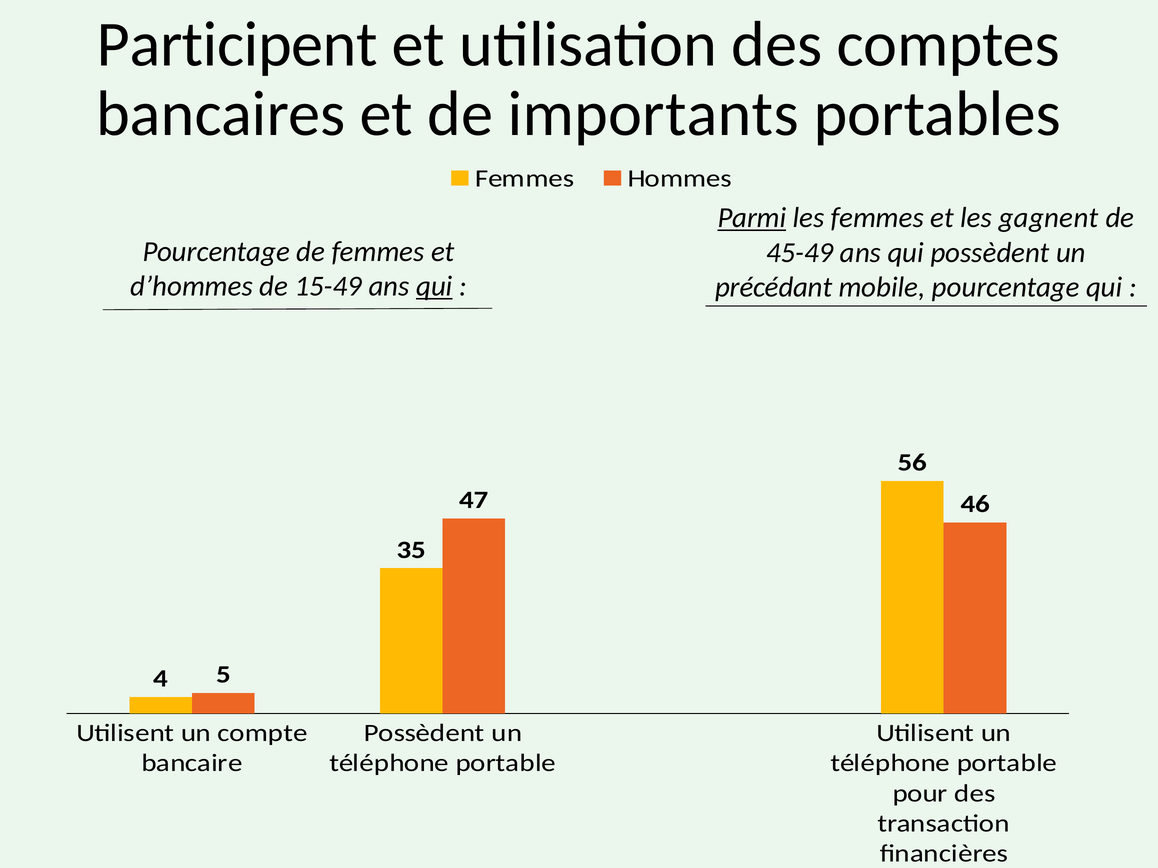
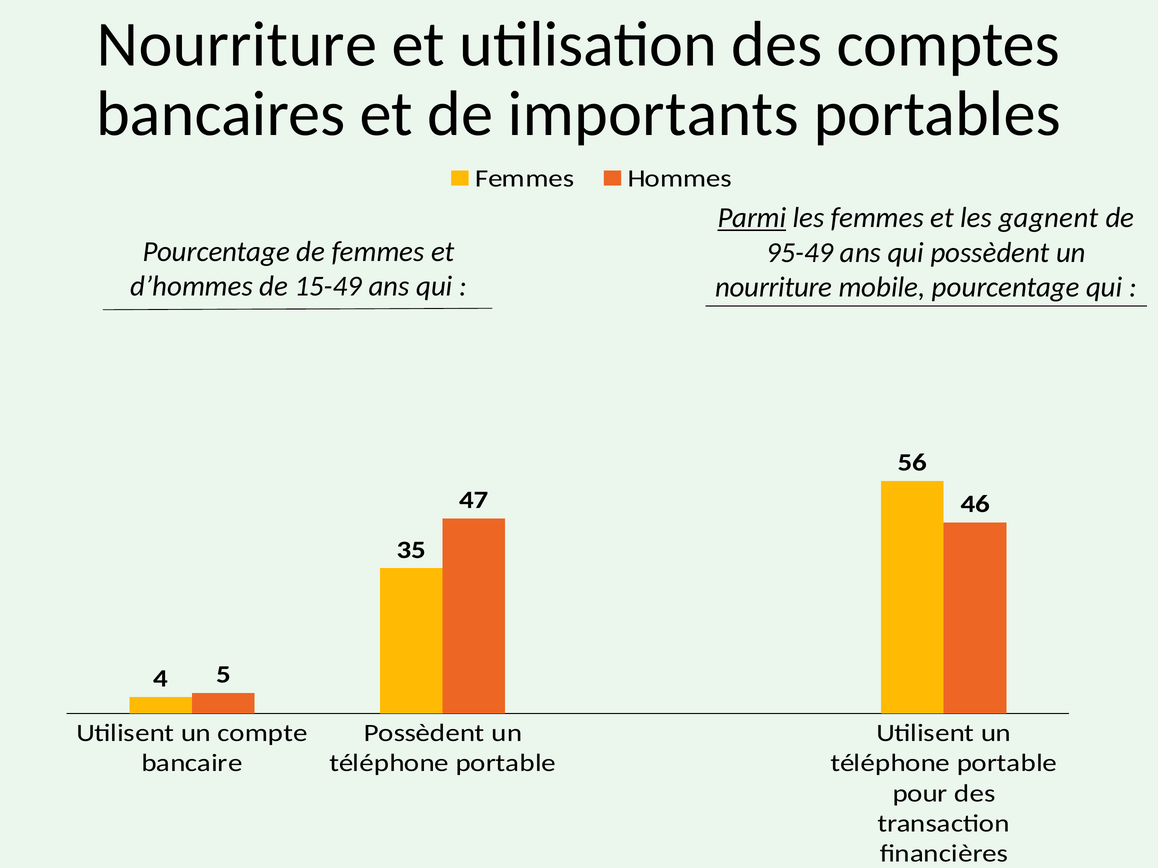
Participent: Participent -> Nourriture (237, 44)
45-49: 45-49 -> 95-49 (800, 253)
qui underline: present -> none (434, 286)
précédant: précédant -> nourriture (774, 288)
